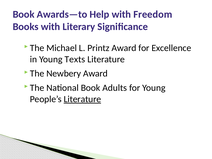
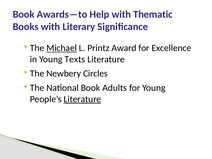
Freedom: Freedom -> Thematic (153, 14)
Michael underline: none -> present (62, 48)
Newbery Award: Award -> Circles (95, 74)
